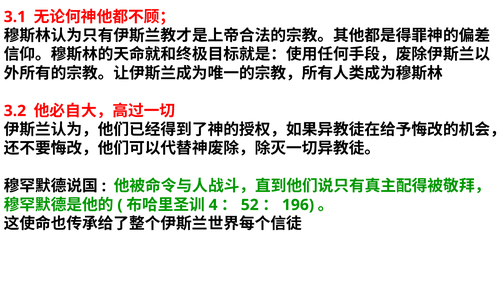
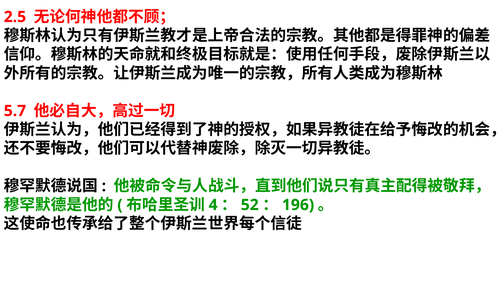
3.1: 3.1 -> 2.5 (15, 17)
3.2: 3.2 -> 5.7 (15, 111)
